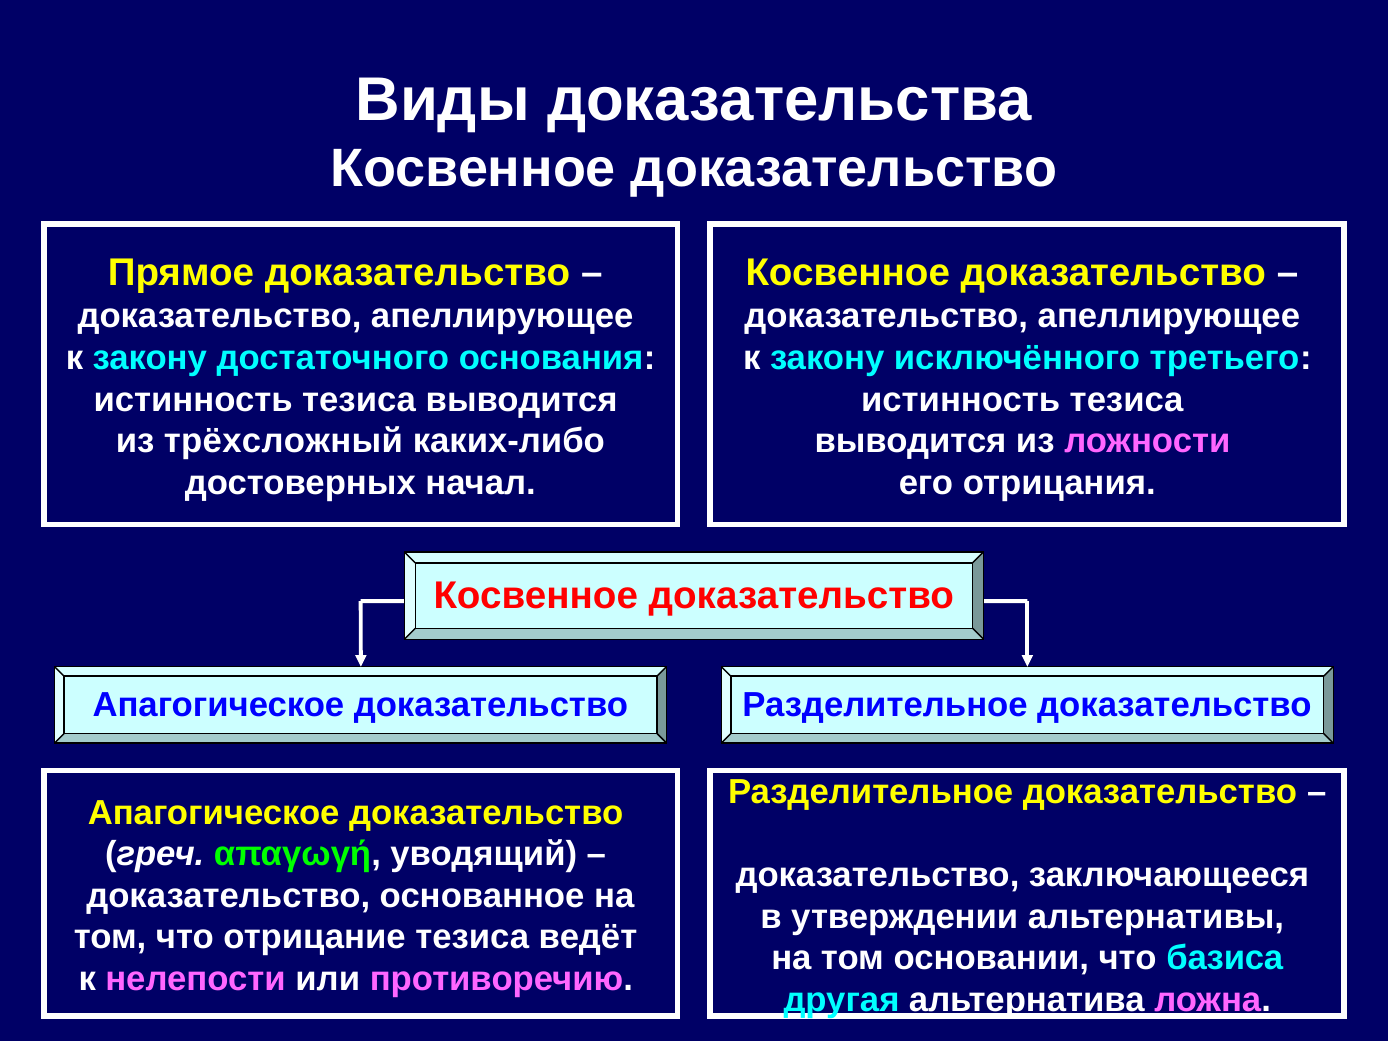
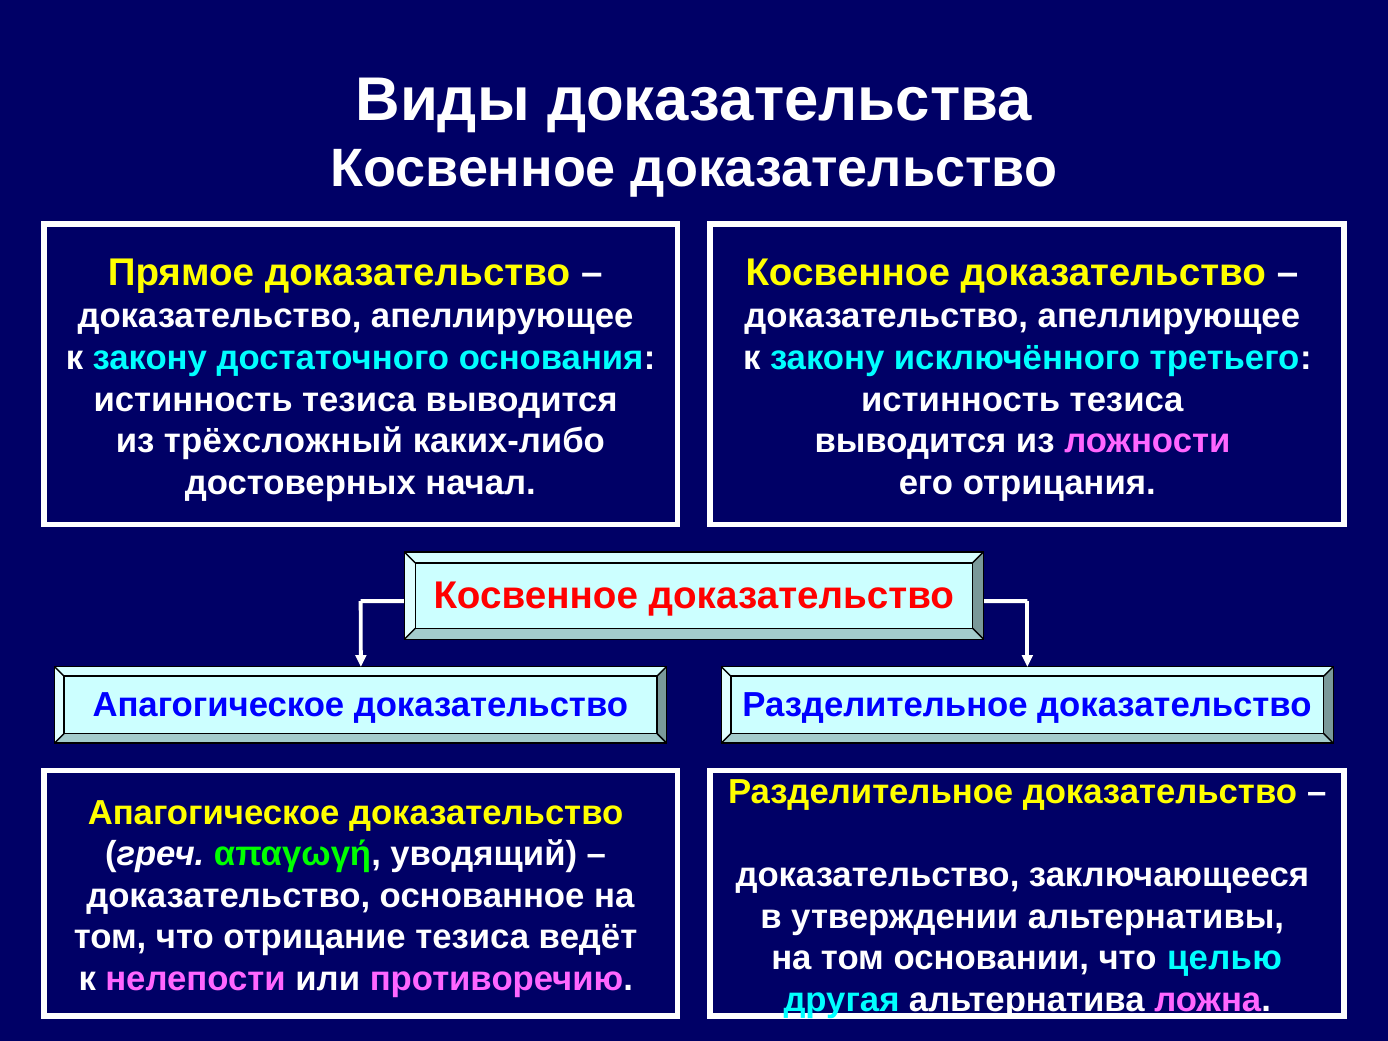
базиса: базиса -> целью (1225, 958)
